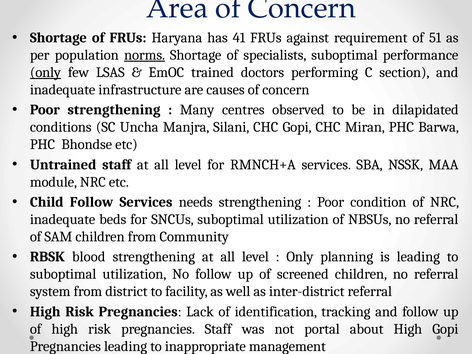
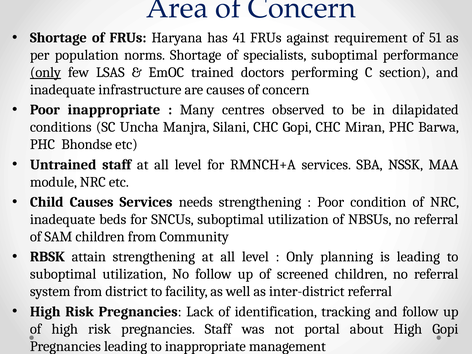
norms underline: present -> none (145, 55)
Poor strengthening: strengthening -> inappropriate (114, 110)
Child Follow: Follow -> Causes (92, 202)
blood: blood -> attain (89, 257)
